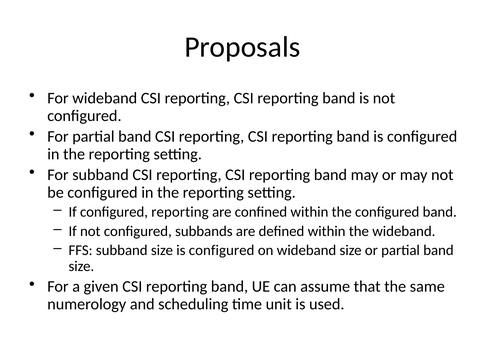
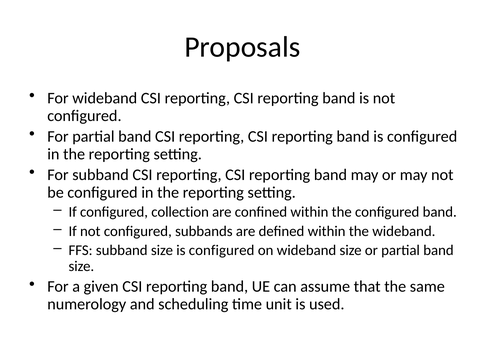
configured reporting: reporting -> collection (180, 212)
